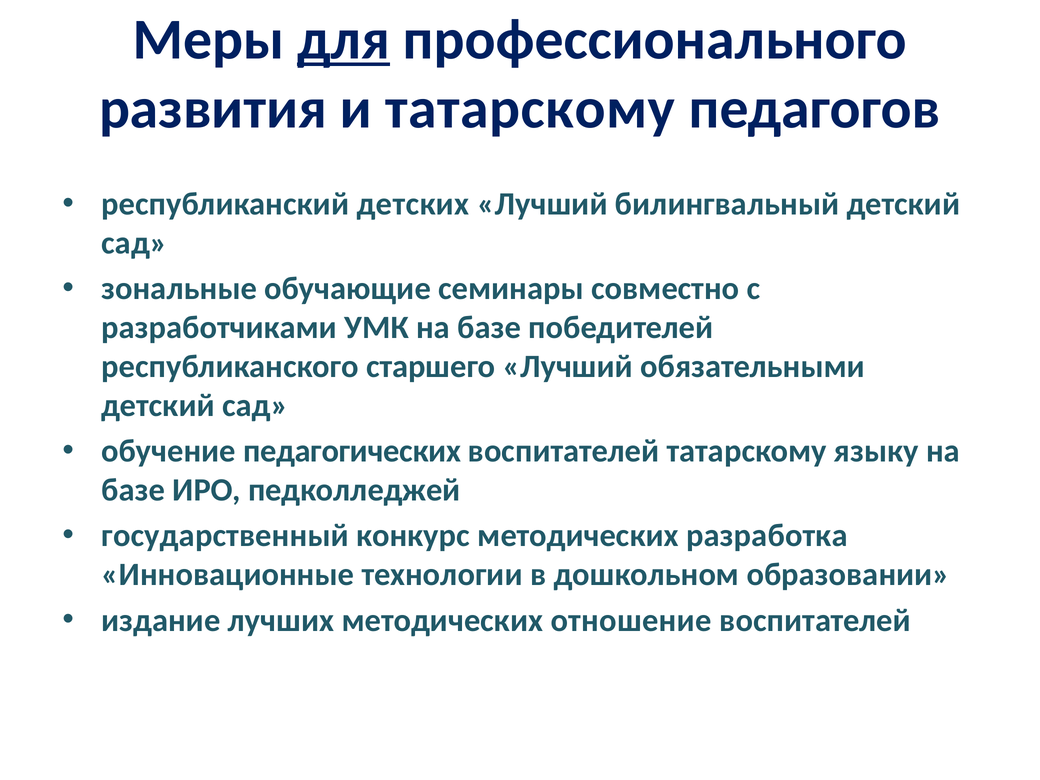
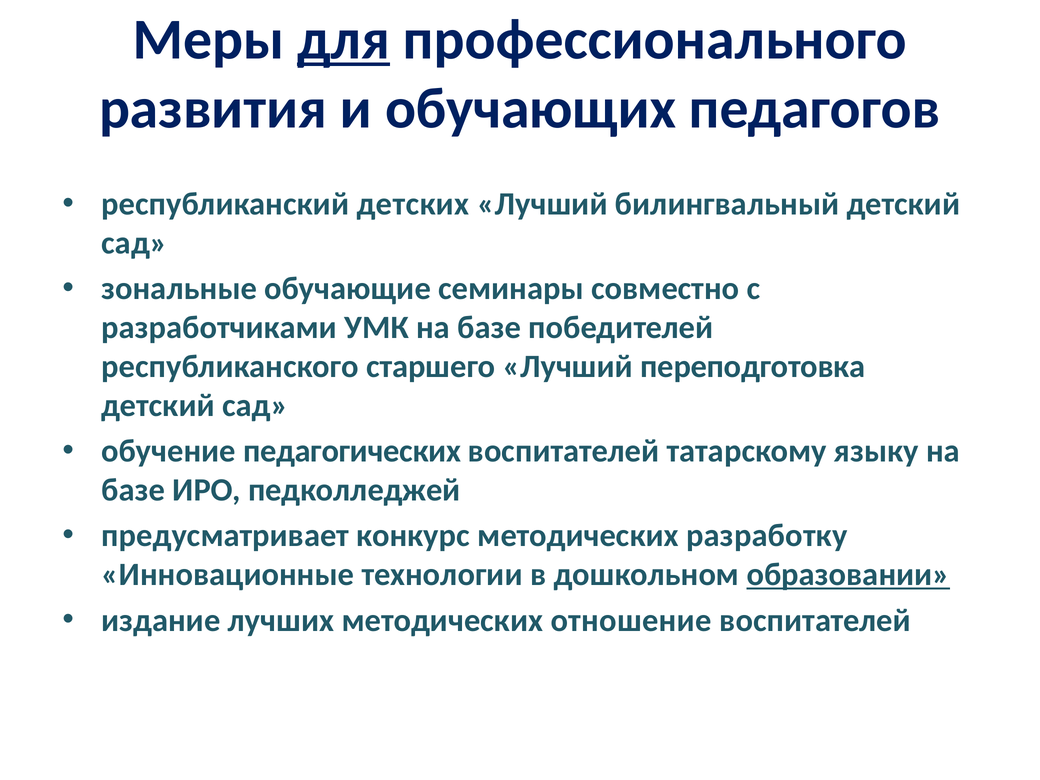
и татарскому: татарскому -> обучающих (531, 109)
обязательными: обязательными -> переподготовка (753, 367)
государственный: государственный -> предусматривает (225, 536)
разработка: разработка -> разработку (767, 536)
образовании underline: none -> present (848, 575)
